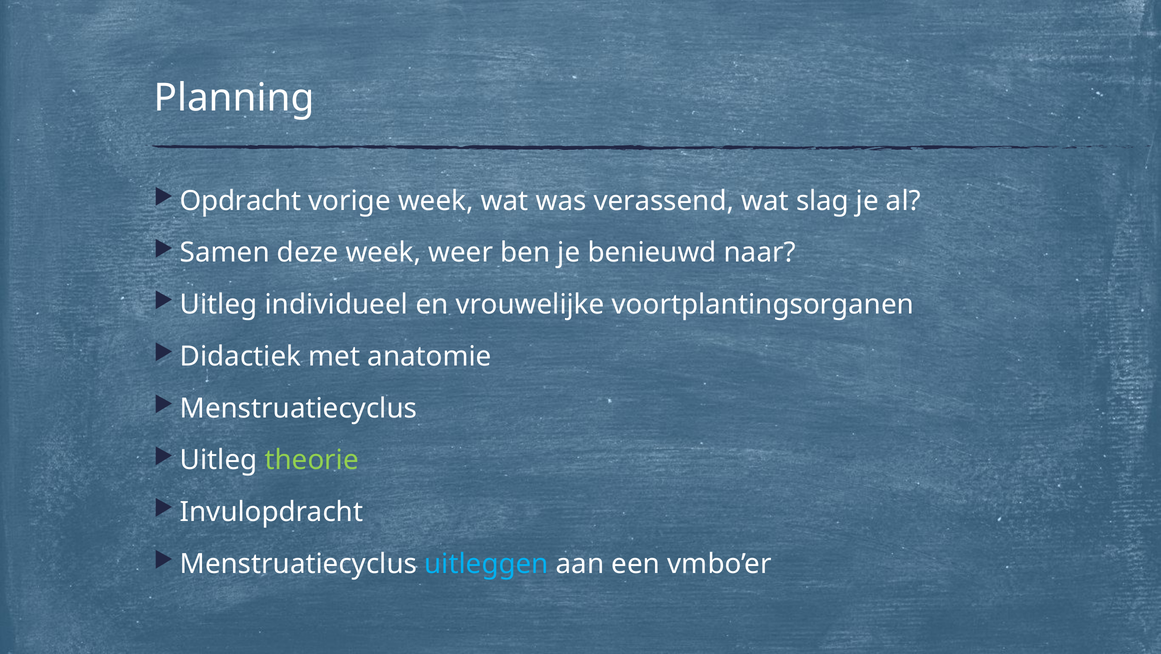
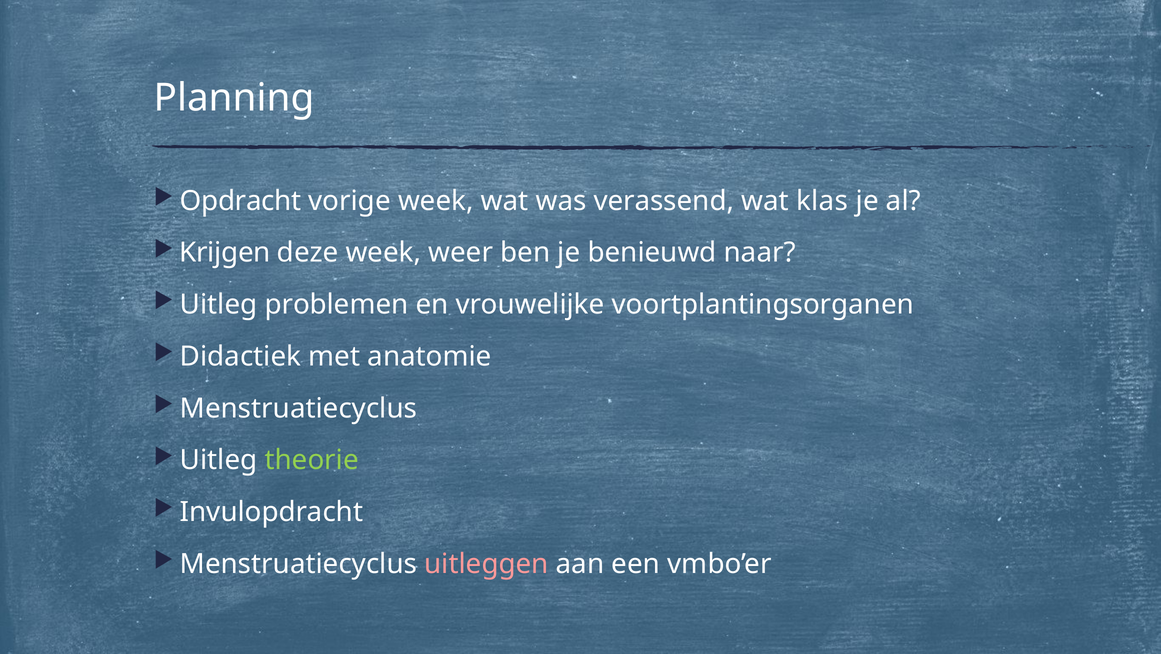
slag: slag -> klas (822, 201)
Samen: Samen -> Krijgen (225, 252)
individueel: individueel -> problemen (336, 304)
uitleggen colour: light blue -> pink (486, 563)
